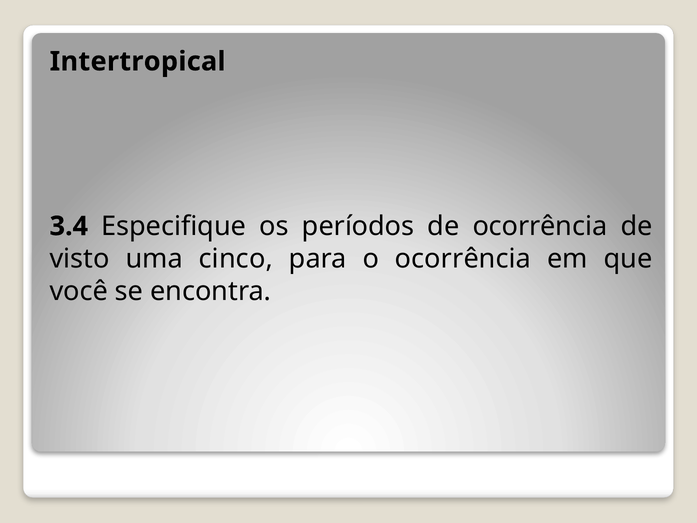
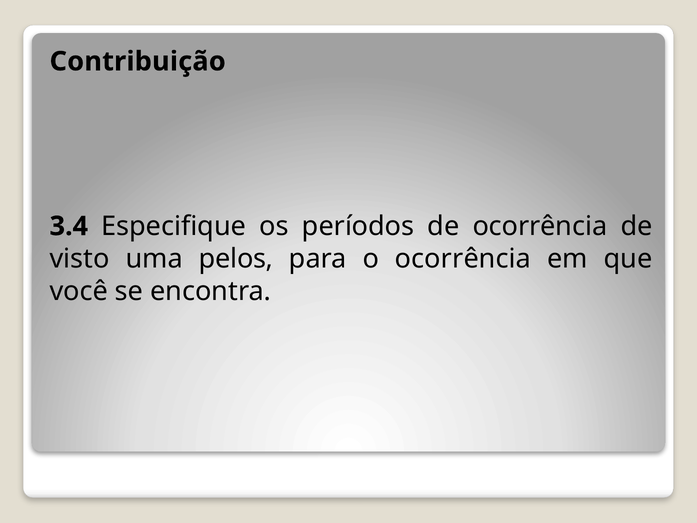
Intertropical: Intertropical -> Contribuição (138, 61)
cinco: cinco -> pelos (236, 259)
